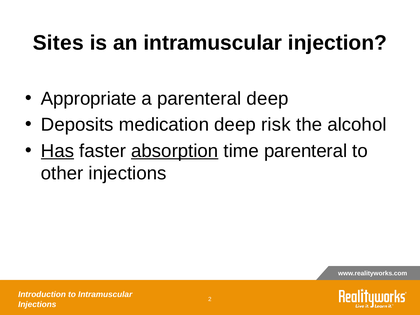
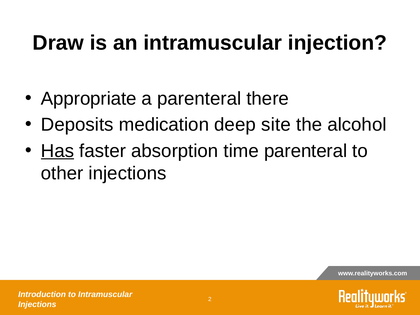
Sites: Sites -> Draw (58, 43)
parenteral deep: deep -> there (268, 99)
risk: risk -> site (276, 125)
absorption underline: present -> none (175, 151)
